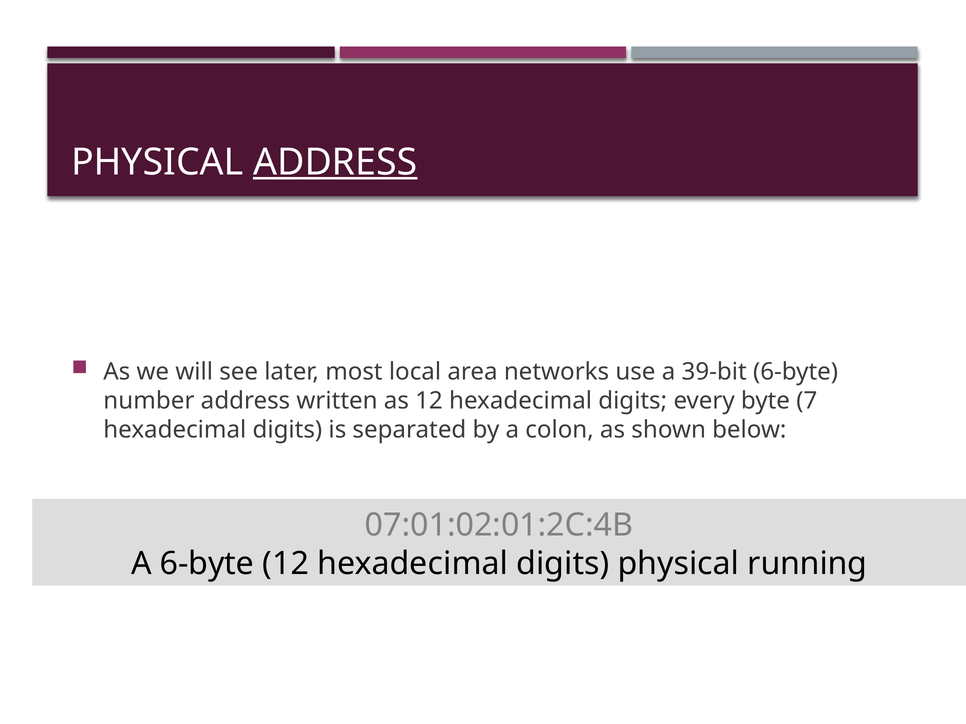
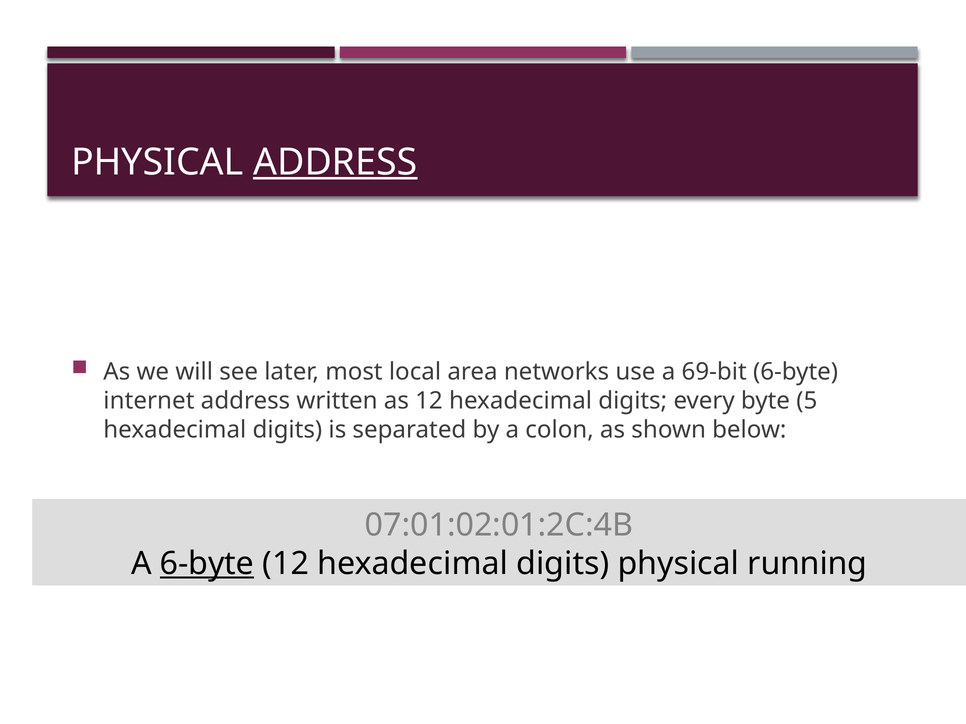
39-bit: 39-bit -> 69-bit (714, 372)
number: number -> internet (149, 401)
7: 7 -> 5 (807, 401)
6-byte underline: none -> present (207, 564)
